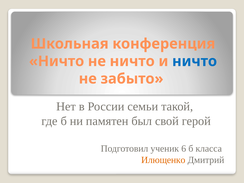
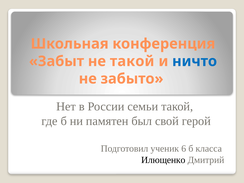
Ничто: Ничто -> Забыт (57, 61)
не ничто: ничто -> такой (132, 61)
Илющенко colour: orange -> black (163, 160)
